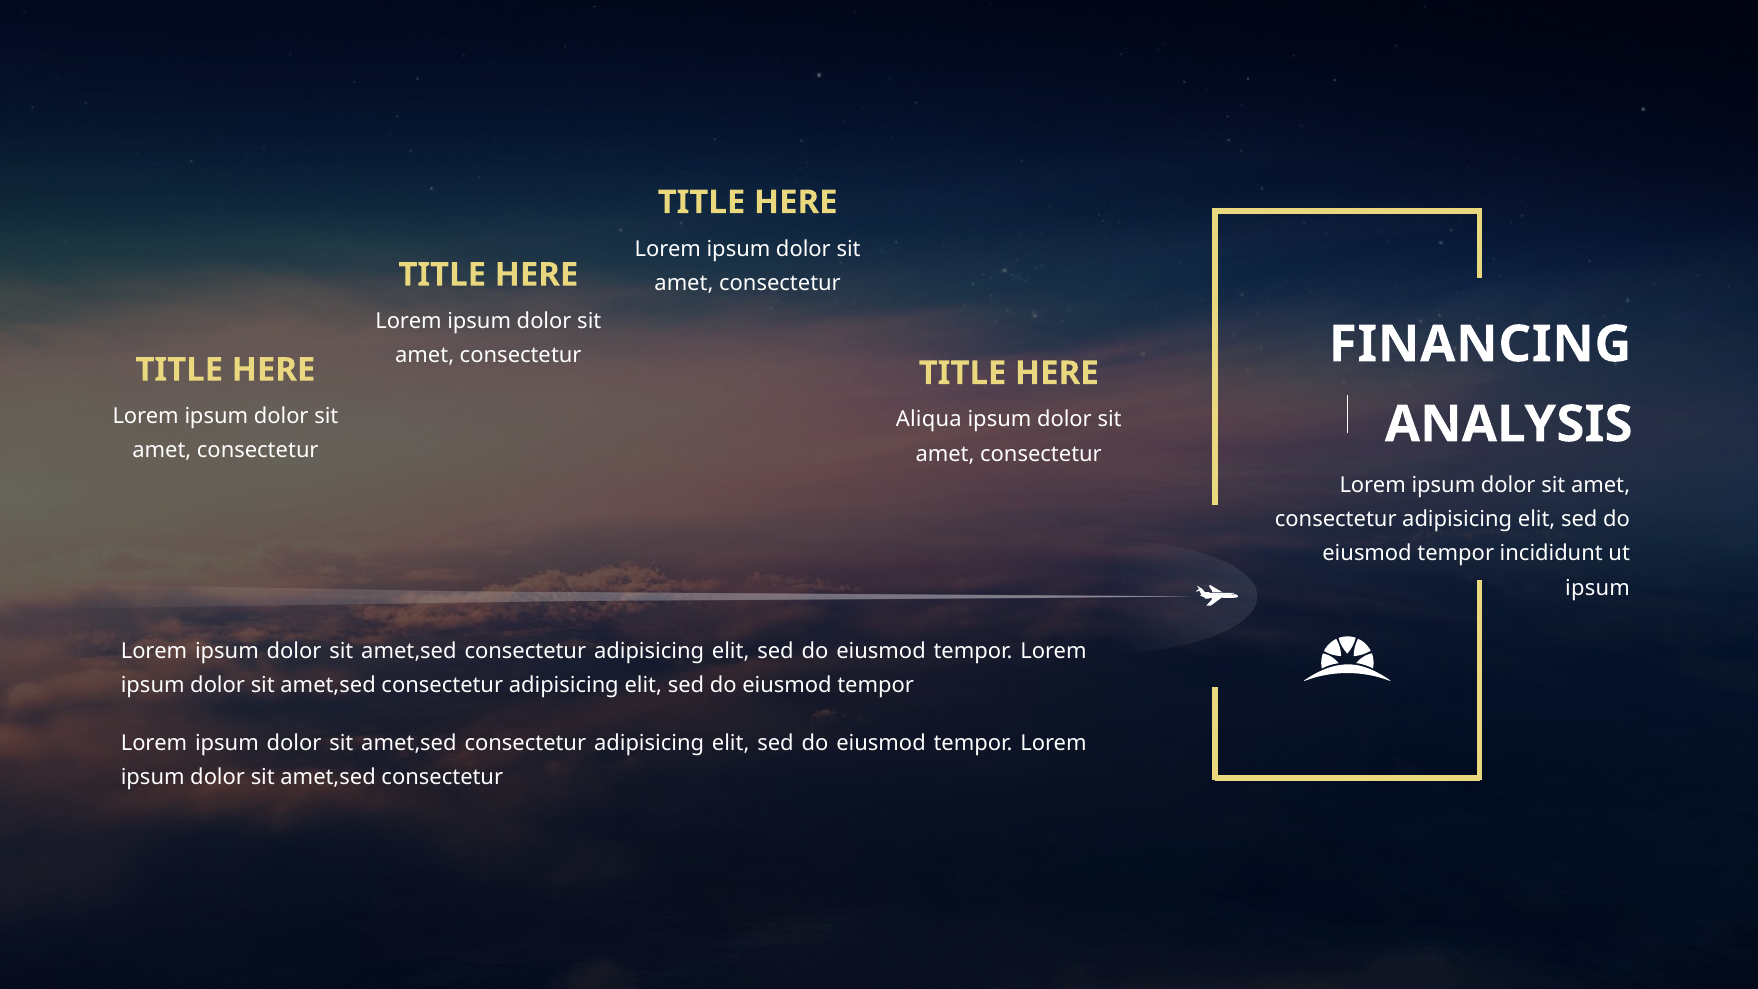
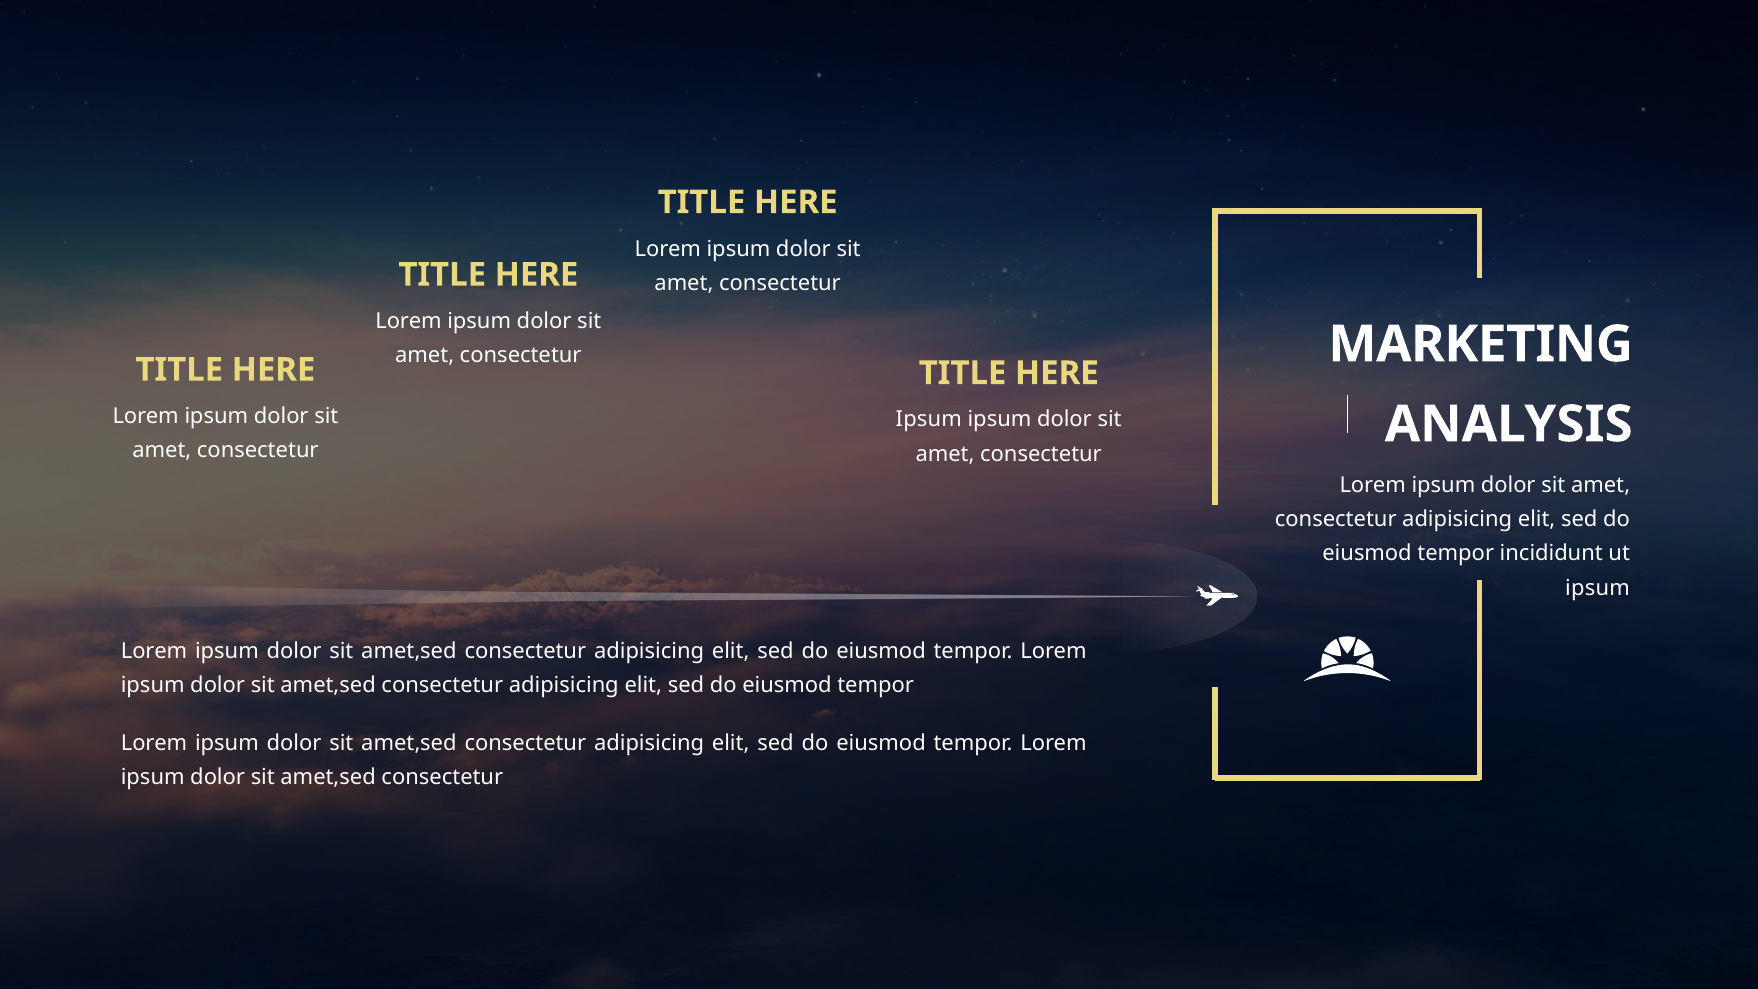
FINANCING: FINANCING -> MARKETING (1481, 344)
Aliqua: Aliqua -> Ipsum (929, 420)
